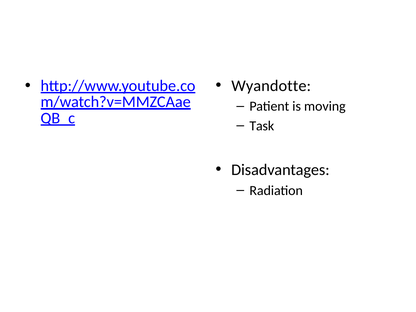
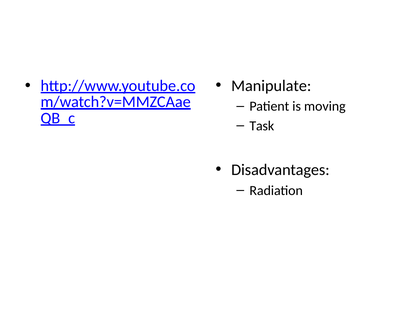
Wyandotte: Wyandotte -> Manipulate (271, 86)
